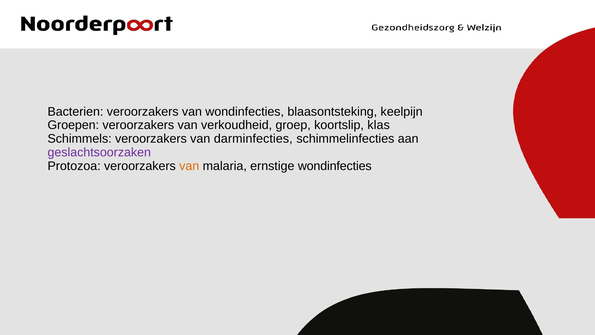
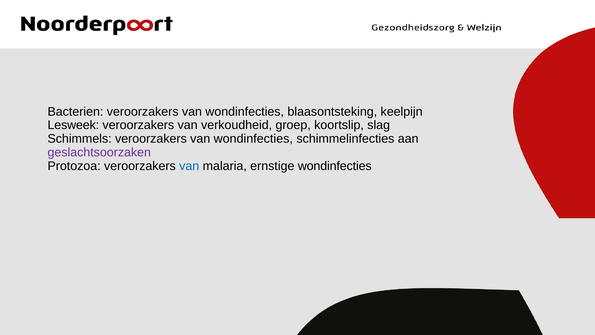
Groepen: Groepen -> Lesweek (73, 125)
klas: klas -> slag (379, 125)
Schimmels veroorzakers van darminfecties: darminfecties -> wondinfecties (253, 139)
van colour: orange -> blue (189, 166)
